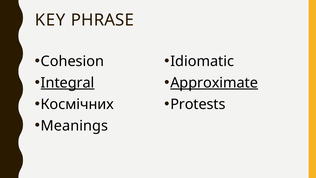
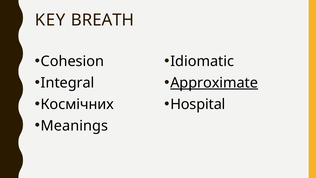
PHRASE: PHRASE -> BREATH (102, 20)
Integral underline: present -> none (68, 83)
Protests: Protests -> Hospital (198, 104)
